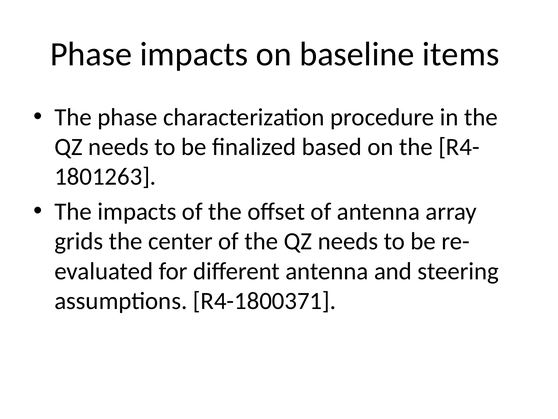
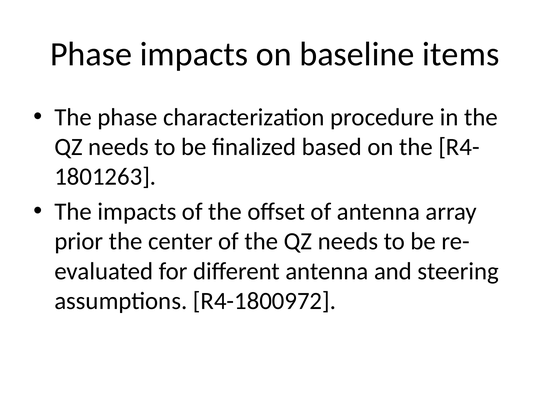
grids: grids -> prior (79, 241)
R4-1800371: R4-1800371 -> R4-1800972 (264, 301)
